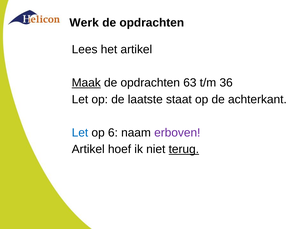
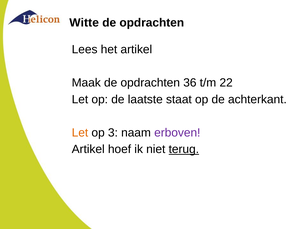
Werk: Werk -> Witte (84, 23)
Maak underline: present -> none (86, 83)
63: 63 -> 36 (190, 83)
36: 36 -> 22 (226, 83)
Let colour: blue -> orange (80, 133)
6: 6 -> 3 (113, 133)
